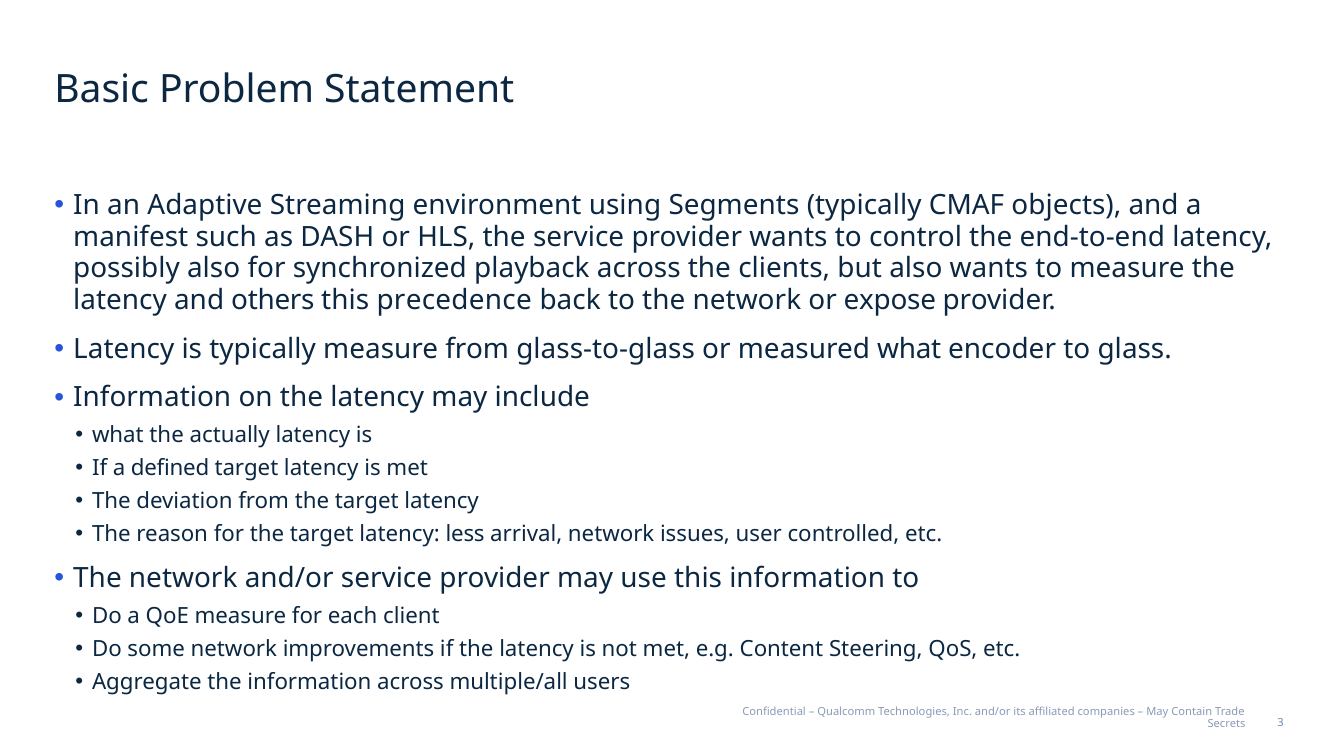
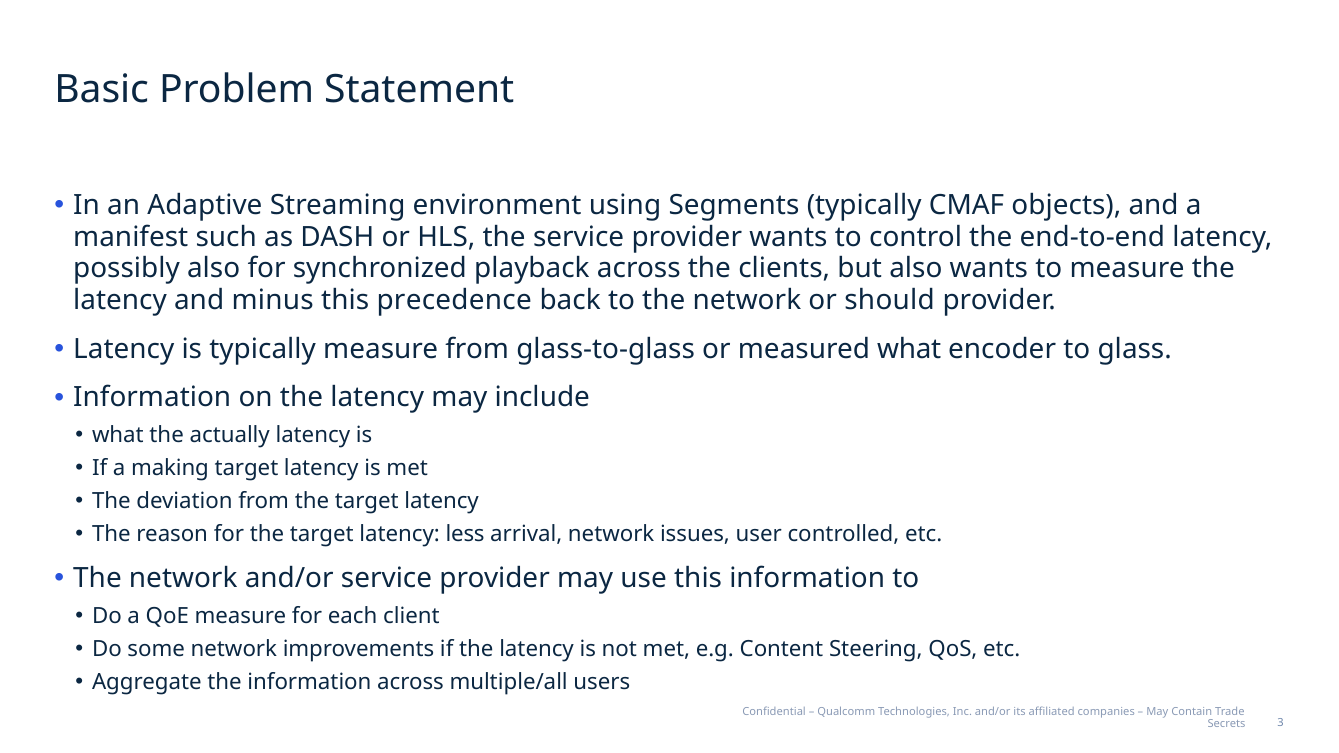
others: others -> minus (273, 301)
expose: expose -> should (890, 301)
defined: defined -> making (170, 469)
